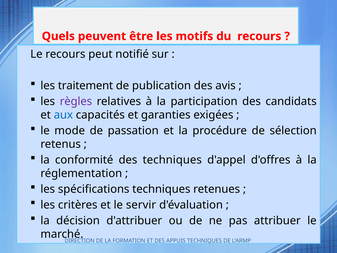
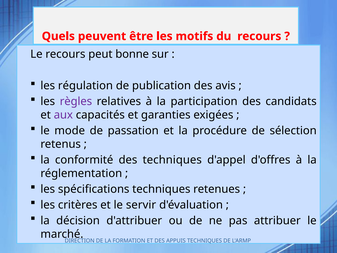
notifié: notifié -> bonne (132, 54)
traitement: traitement -> régulation (85, 86)
aux colour: blue -> purple (63, 115)
